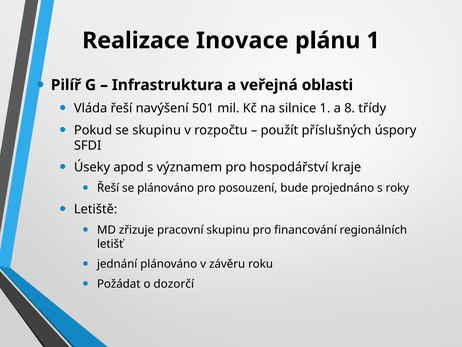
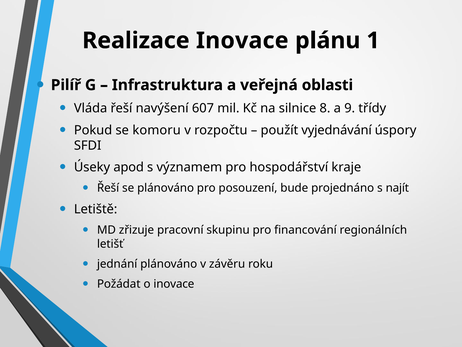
501: 501 -> 607 (203, 108)
silnice 1: 1 -> 8 (325, 108)
8: 8 -> 9 (350, 108)
se skupinu: skupinu -> komoru (157, 130)
příslušných: příslušných -> vyjednávání (337, 130)
roky: roky -> najít (397, 188)
o dozorčí: dozorčí -> inovace (174, 284)
